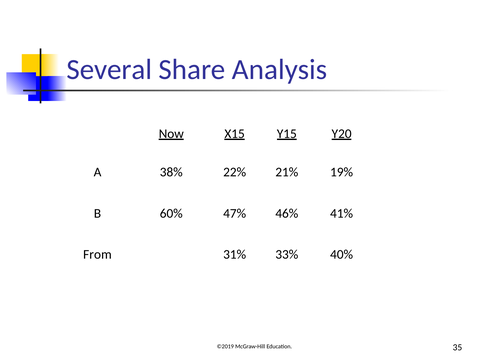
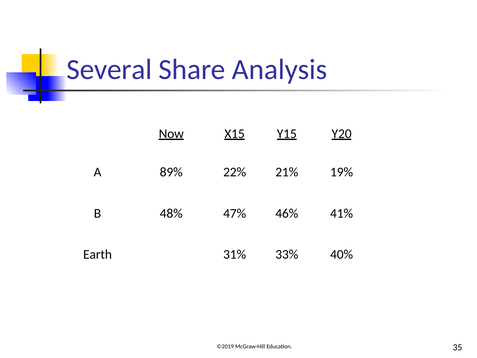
38%: 38% -> 89% (171, 172)
60%: 60% -> 48% (171, 213)
From: From -> Earth (97, 254)
